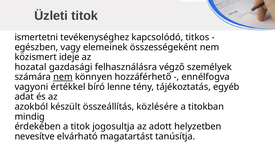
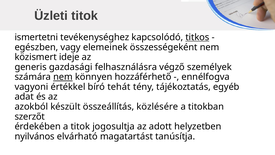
titkos underline: none -> present (197, 37)
hozatal: hozatal -> generis (31, 67)
lenne: lenne -> tehát (119, 87)
mindig: mindig -> szerzőt (30, 116)
nevesítve: nevesítve -> nyilvános (35, 136)
